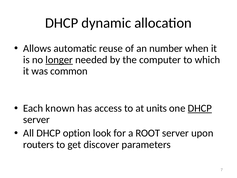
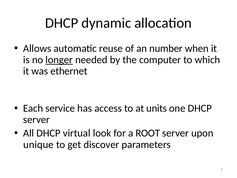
common: common -> ethernet (69, 71)
known: known -> service (60, 108)
DHCP underline: present -> none (200, 108)
option: option -> virtual (77, 133)
routers: routers -> unique (38, 144)
